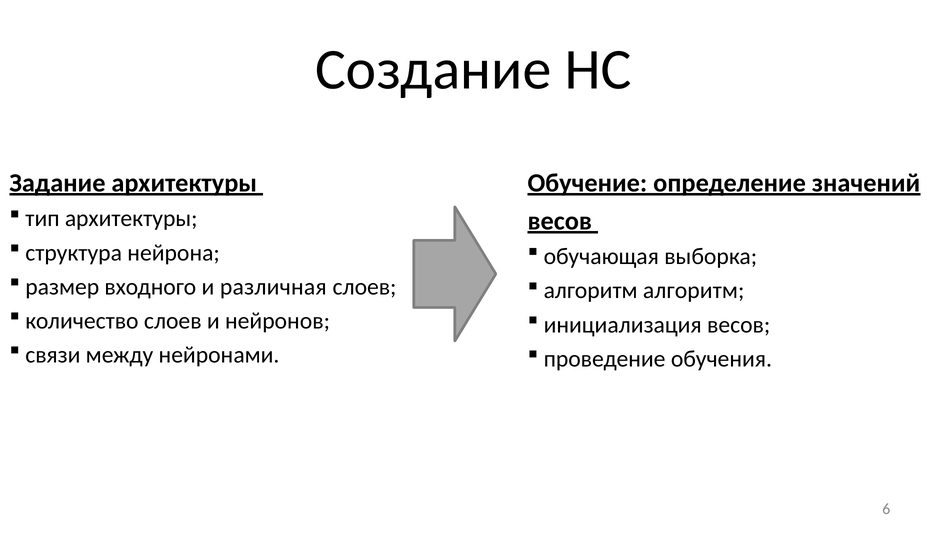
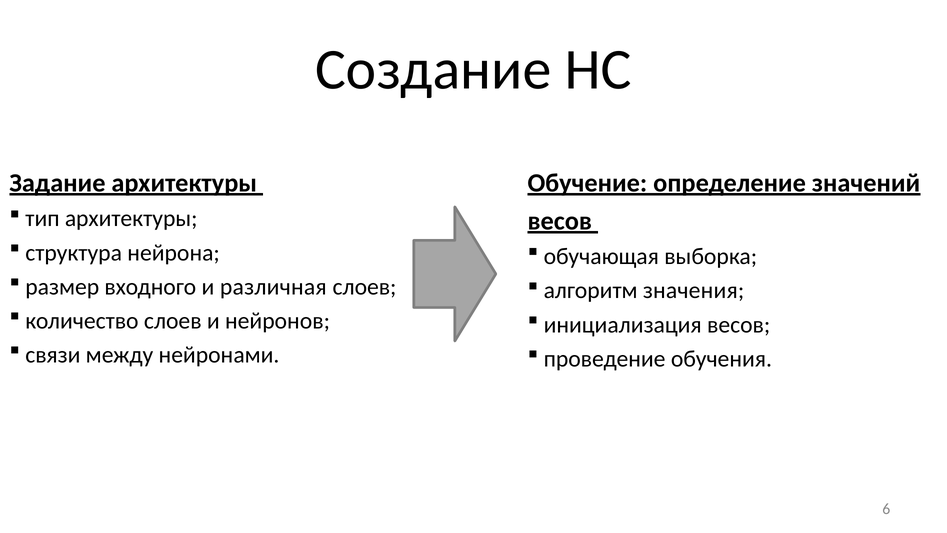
алгоритм алгоритм: алгоритм -> значения (694, 290)
